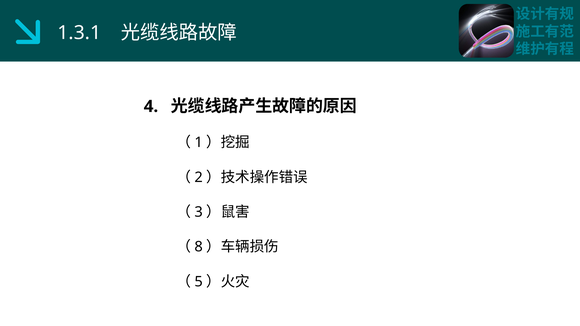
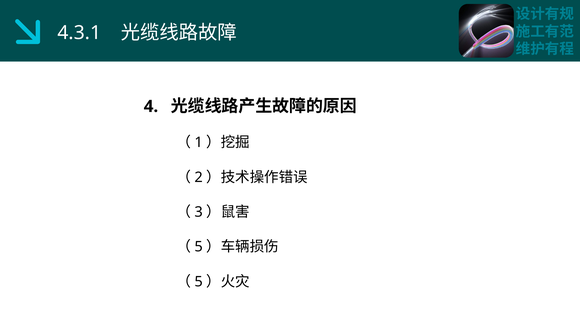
1.3.1: 1.3.1 -> 4.3.1 (79, 33)
8: 8 -> 5 (199, 247)
